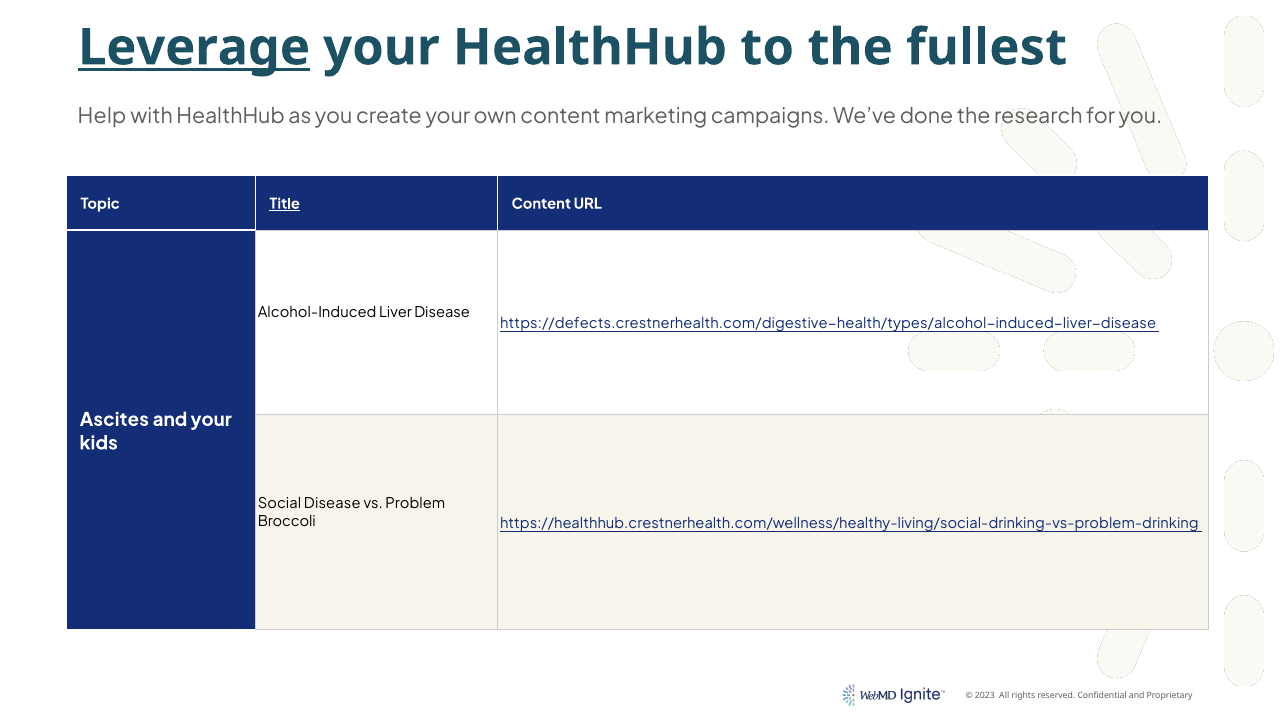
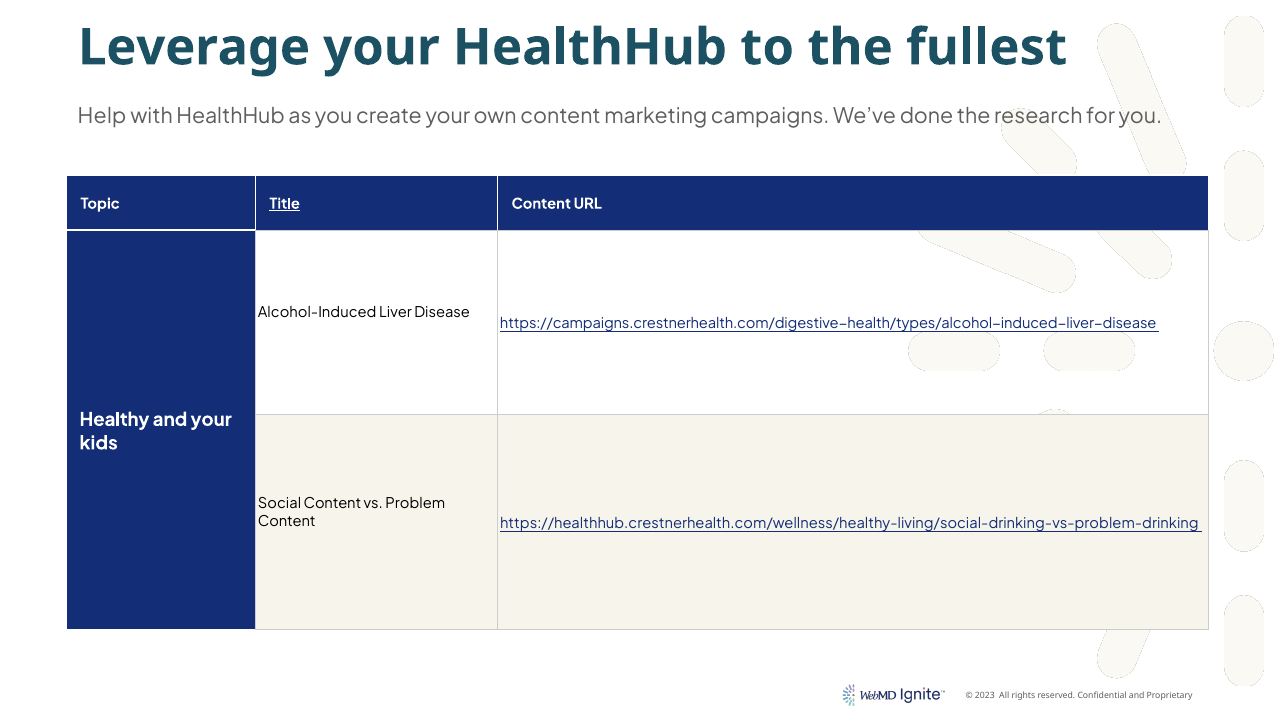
Leverage underline: present -> none (194, 48)
https://defects.crestnerhealth.com/digestive-health/types/alcohol-induced-liver-disease: https://defects.crestnerhealth.com/digestive-health/types/alcohol-induced-liver-disease -> https://campaigns.crestnerhealth.com/digestive-health/types/alcohol-induced-liver-disease (828, 324)
Ascites: Ascites -> Healthy (114, 420)
Social Disease: Disease -> Content (332, 504)
Broccoli: Broccoli -> Content (287, 522)
